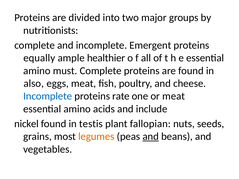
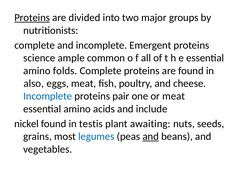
Proteins underline: none -> present (32, 18)
equally: equally -> science (39, 58)
healthier: healthier -> common (106, 58)
must: must -> folds (65, 71)
rate: rate -> pair (121, 96)
fallopian: fallopian -> awaiting (150, 124)
legumes colour: orange -> blue (96, 137)
